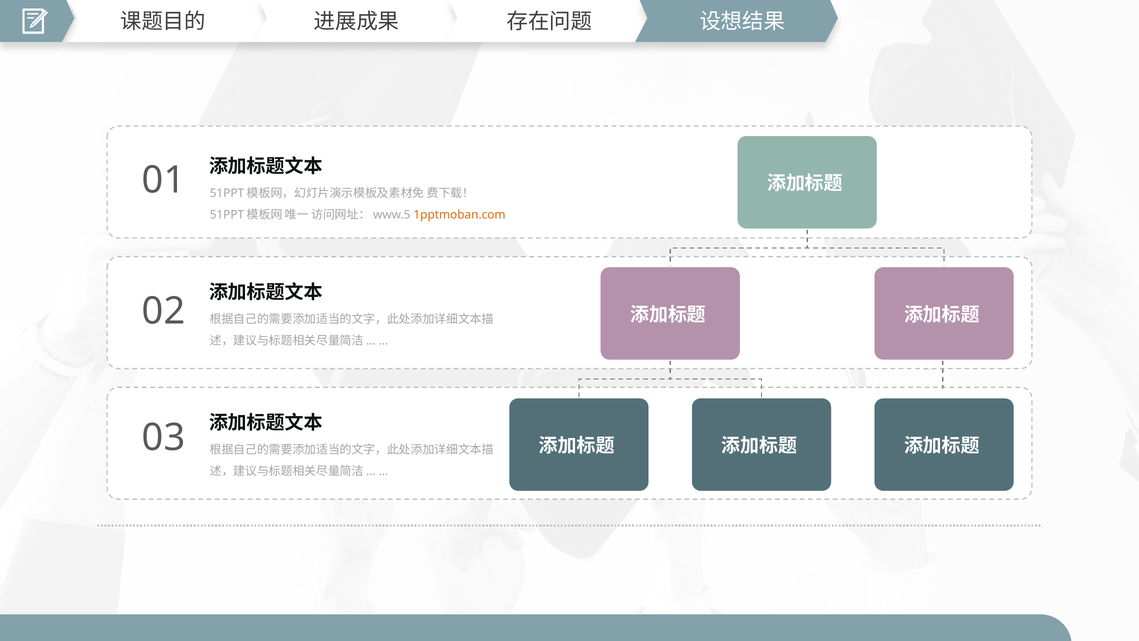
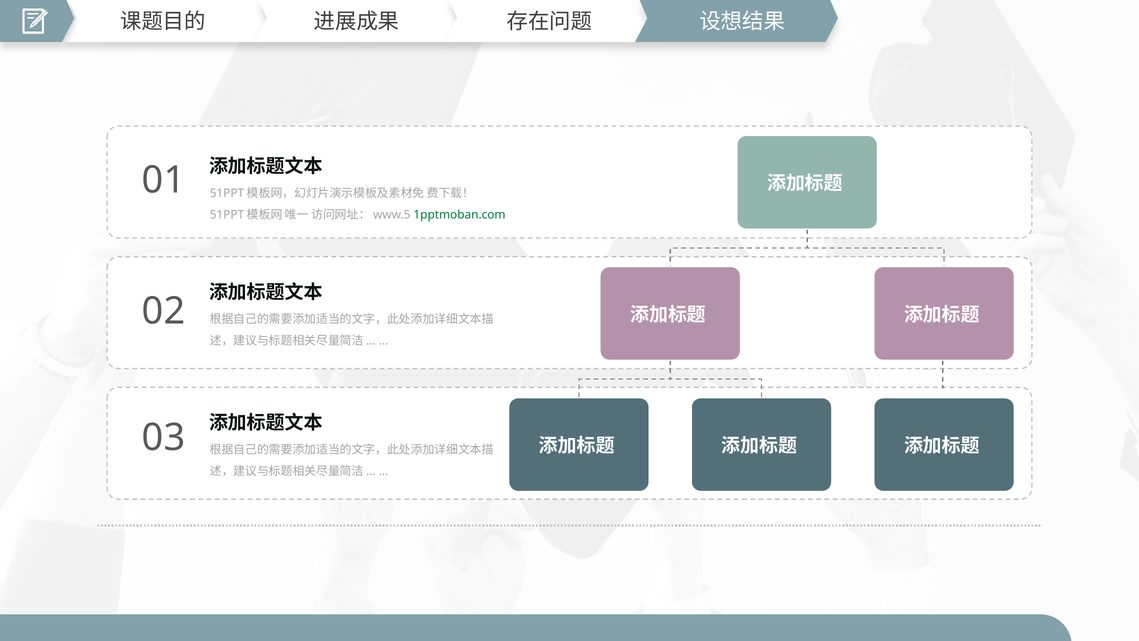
1pptmoban.com colour: orange -> green (460, 215)
